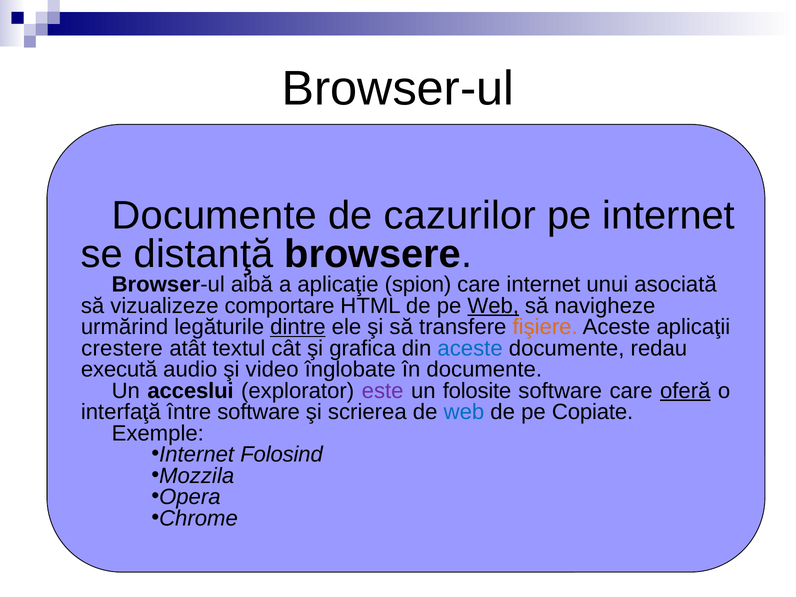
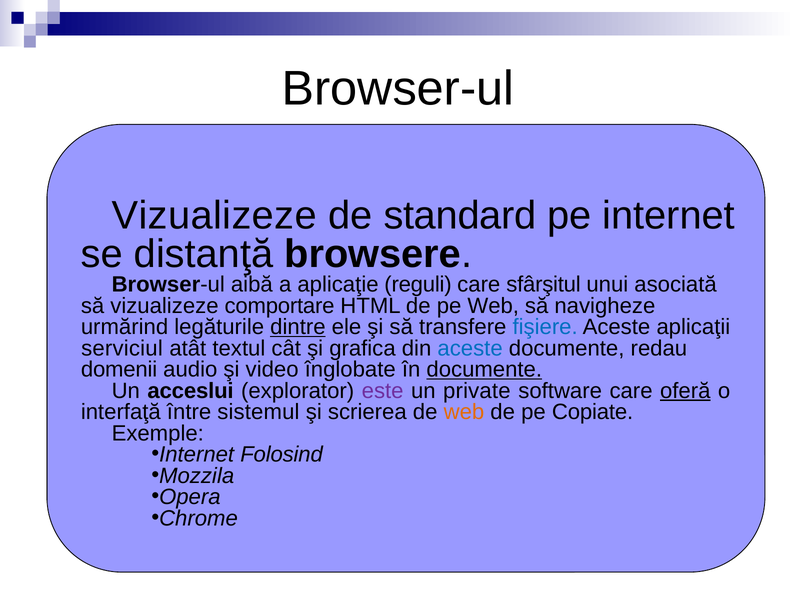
Documente: Documente -> Vizualizeze (214, 216)
cazurilor: cazurilor -> standard (460, 216)
spion: spion -> reguli (418, 285)
care internet: internet -> sfârşitul (544, 285)
Web underline: present -> none (493, 306)
fişiere colour: orange -> blue (545, 327)
crestere: crestere -> serviciul (122, 348)
execută: execută -> domenii (119, 370)
documente underline: none -> present (484, 370)
folosite: folosite -> private (477, 391)
între software: software -> sistemul (258, 412)
web colour: blue -> orange (464, 412)
